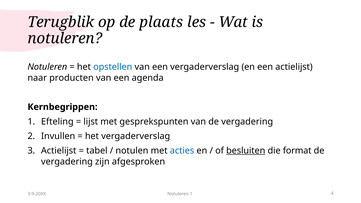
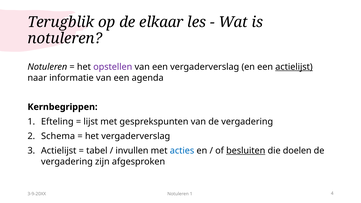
plaats: plaats -> elkaar (161, 22)
opstellen colour: blue -> purple (113, 67)
actielijst underline: none -> present (294, 67)
producten: producten -> informatie (71, 78)
Invullen: Invullen -> Schema (58, 136)
notulen: notulen -> invullen (132, 151)
format: format -> doelen (297, 151)
